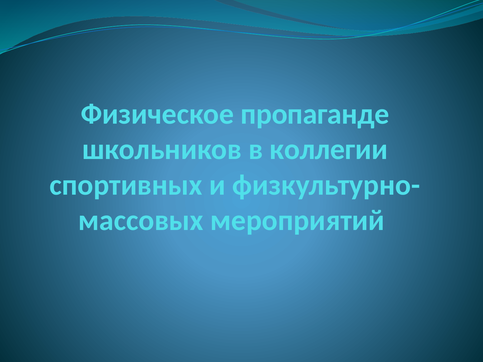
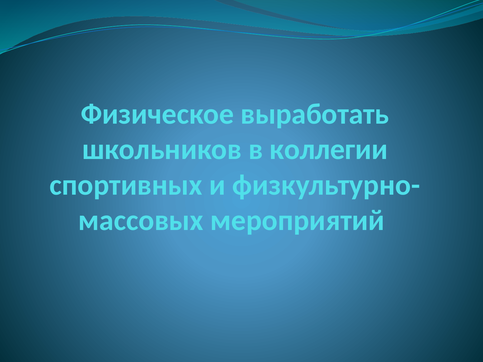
пропаганде: пропаганде -> выработать (315, 114)
